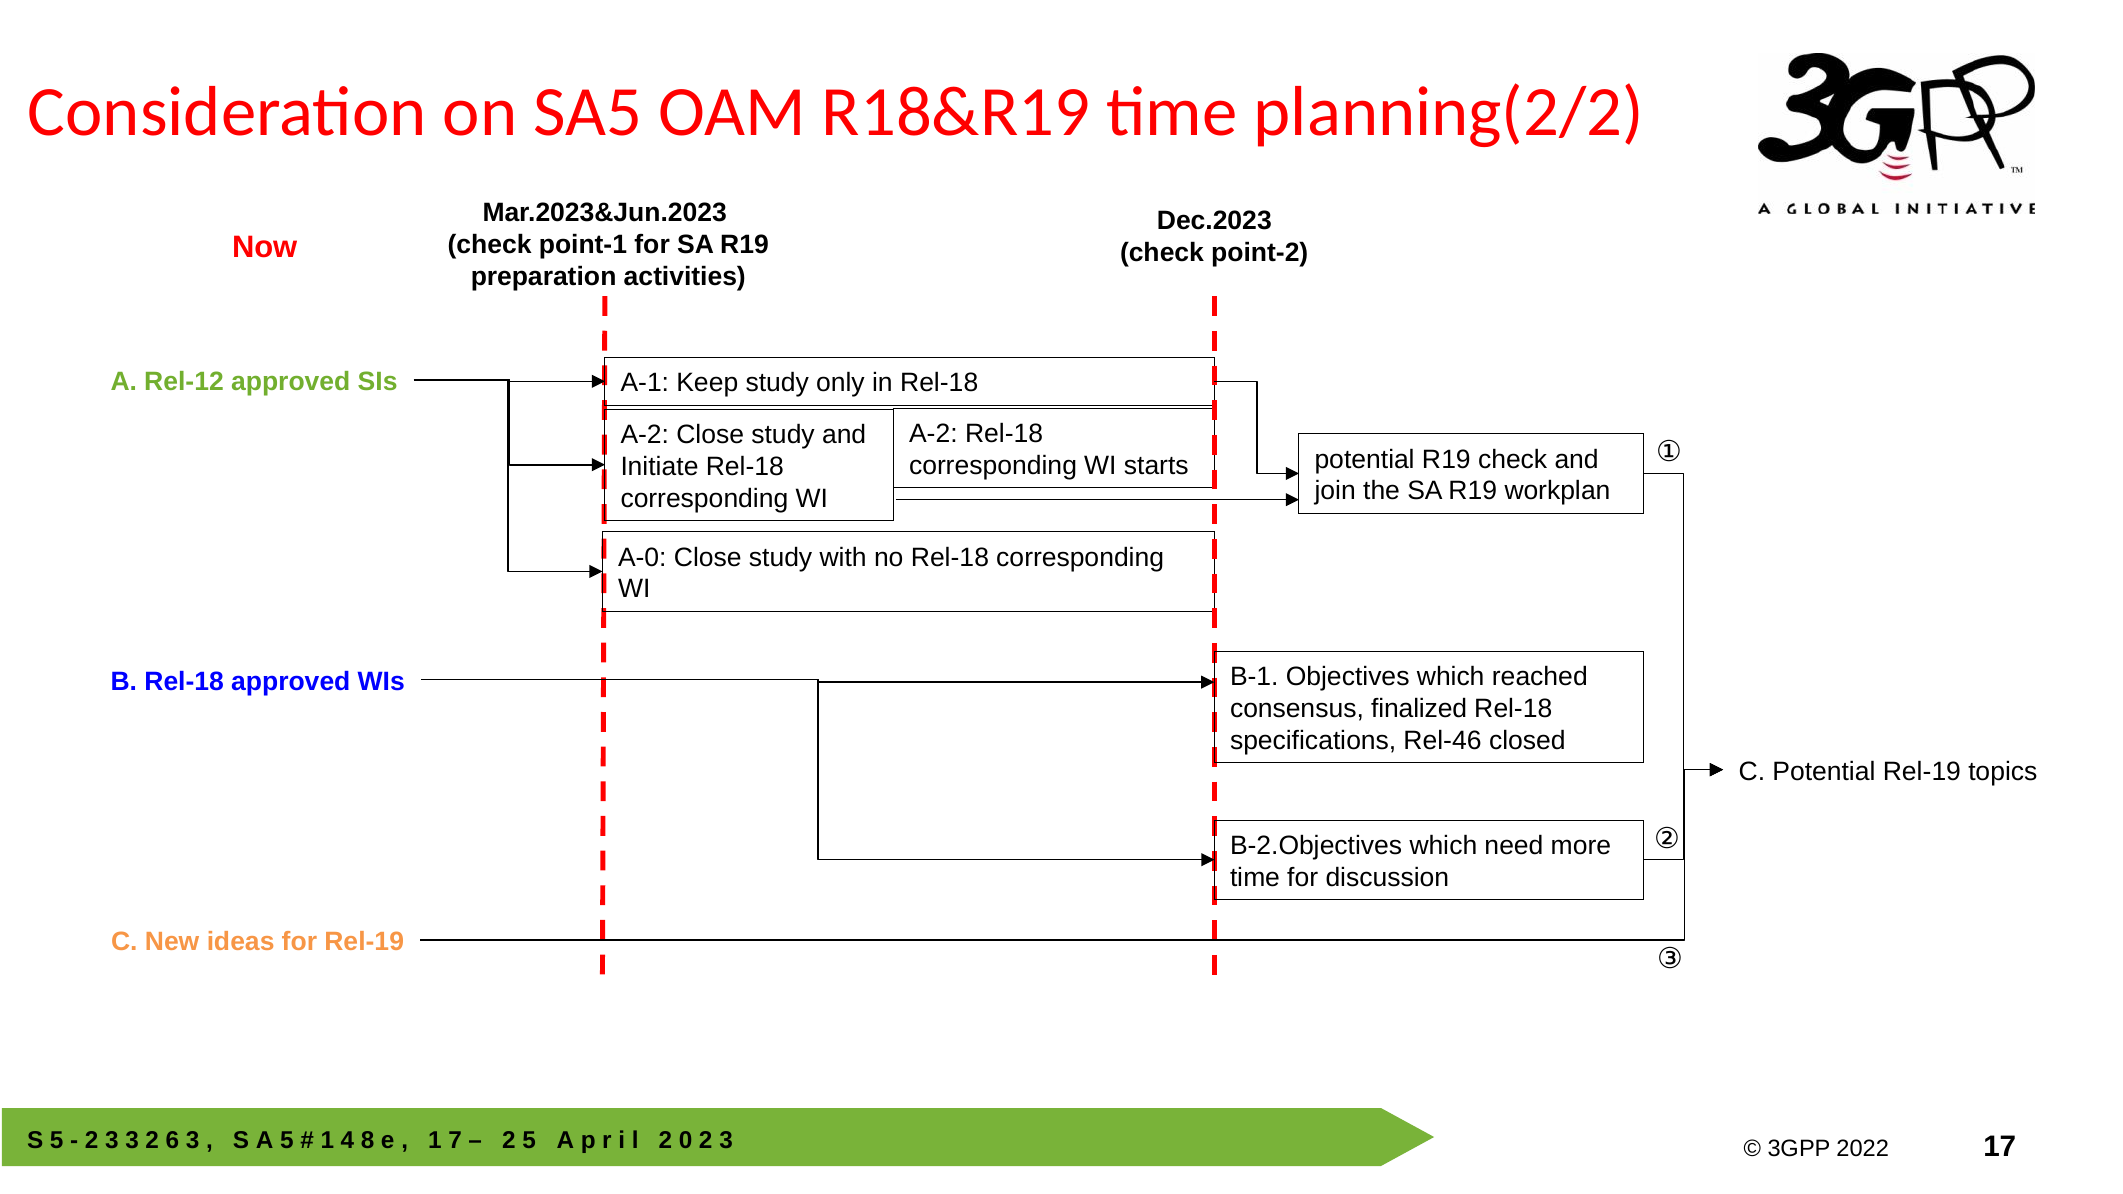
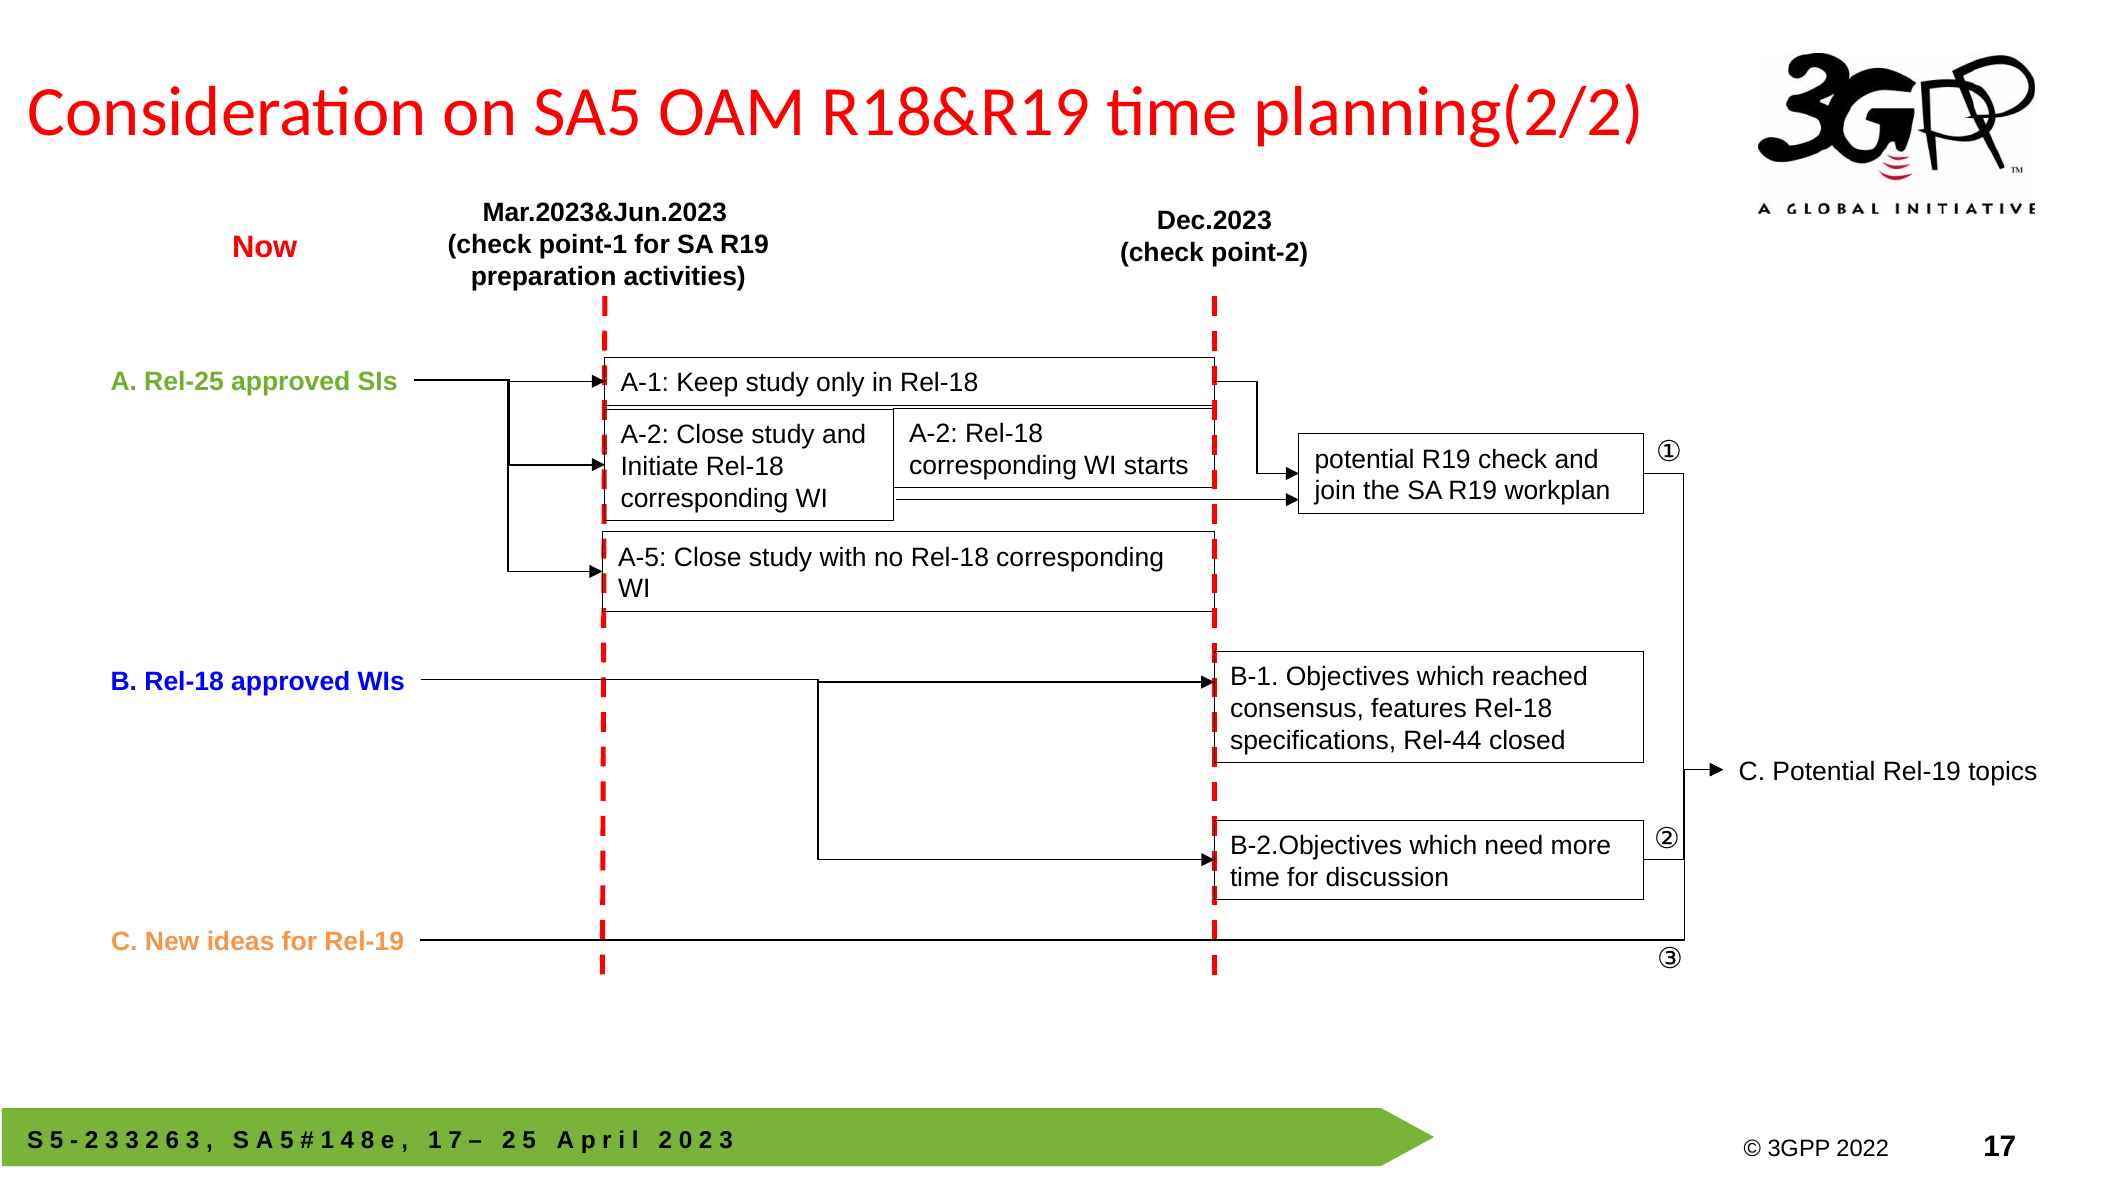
Rel-12: Rel-12 -> Rel-25 (184, 382)
A-0: A-0 -> A-5 (642, 557)
finalized: finalized -> features (1419, 709)
Rel-46: Rel-46 -> Rel-44 (1443, 740)
